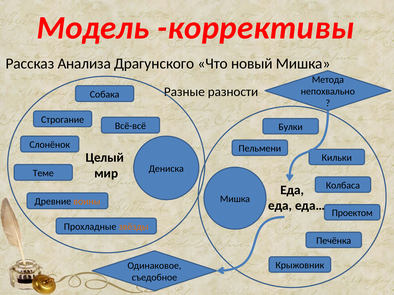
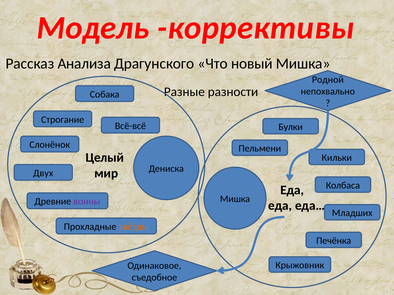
Метода: Метода -> Родной (328, 80)
Теме: Теме -> Двух (43, 173)
воины colour: orange -> purple (87, 202)
Проектом: Проектом -> Младших (352, 213)
